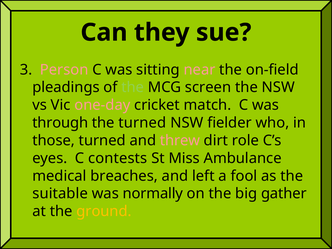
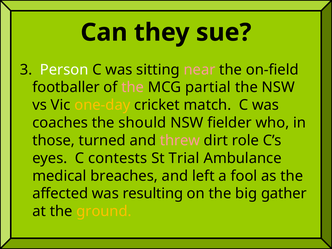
Person colour: pink -> white (64, 70)
pleadings: pleadings -> footballer (66, 87)
the colour: light green -> pink (133, 87)
screen: screen -> partial (208, 87)
one-day colour: pink -> yellow (102, 105)
through: through -> coaches (60, 123)
the turned: turned -> should (142, 123)
Miss: Miss -> Trial (184, 158)
suitable: suitable -> affected (60, 194)
normally: normally -> resulting (153, 194)
